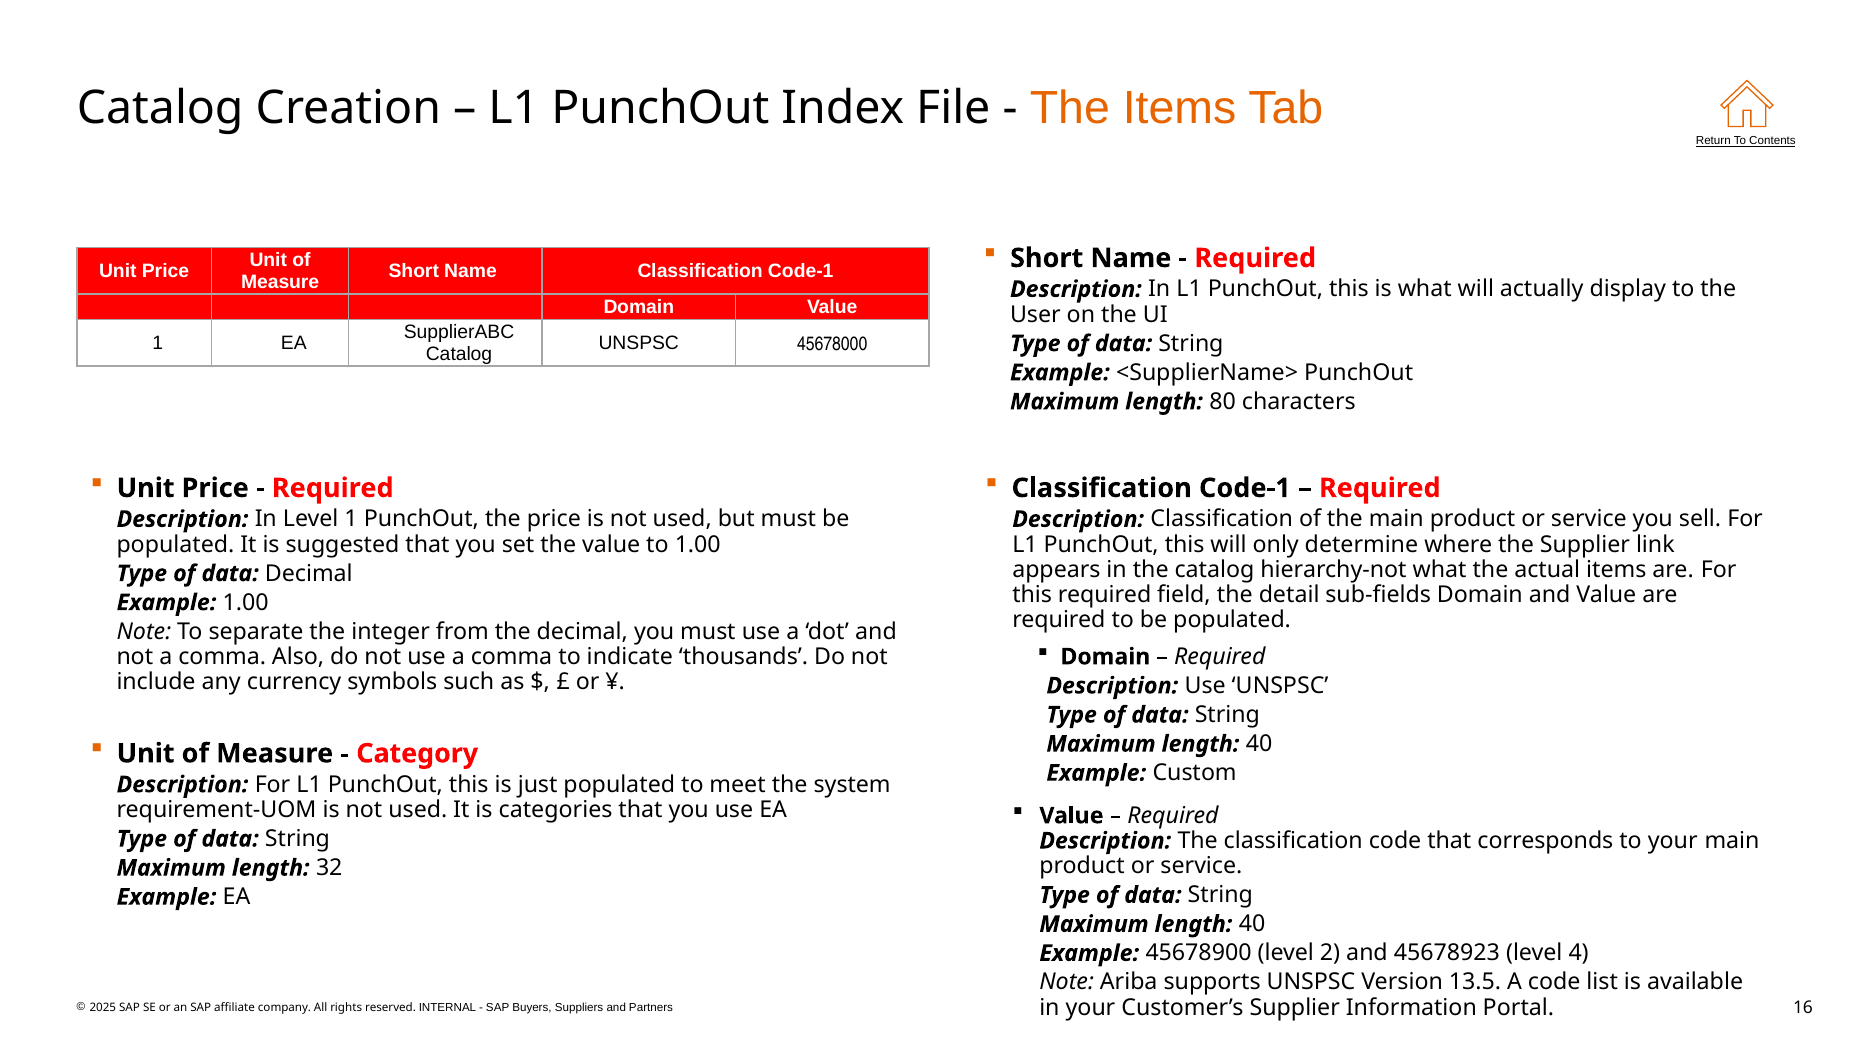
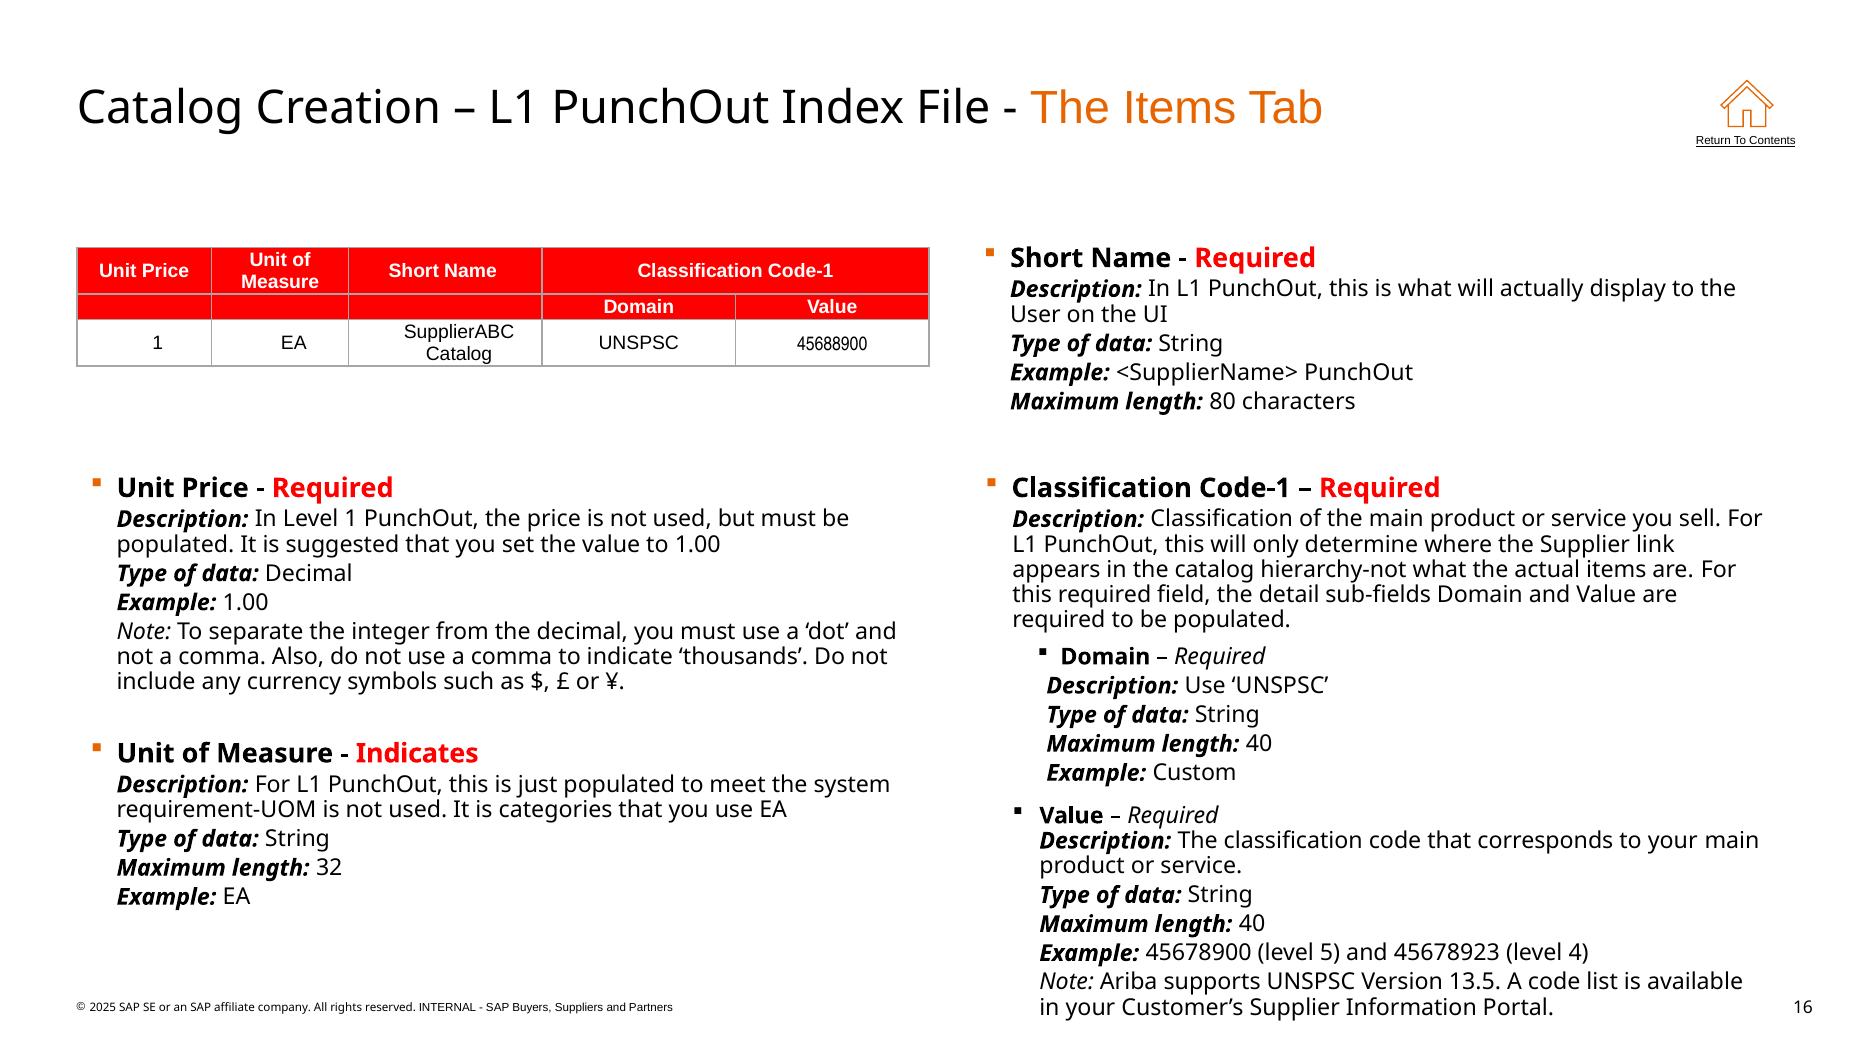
45678000: 45678000 -> 45688900 (832, 344)
Category: Category -> Indicates (417, 753)
2: 2 -> 5 (1330, 953)
